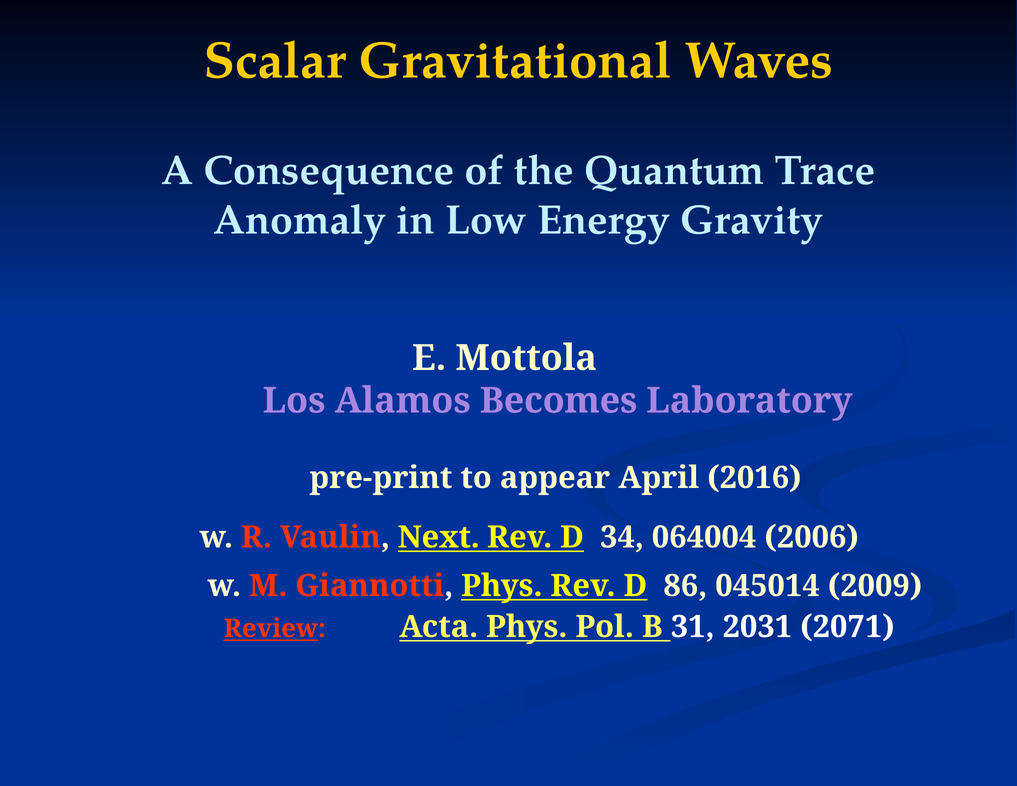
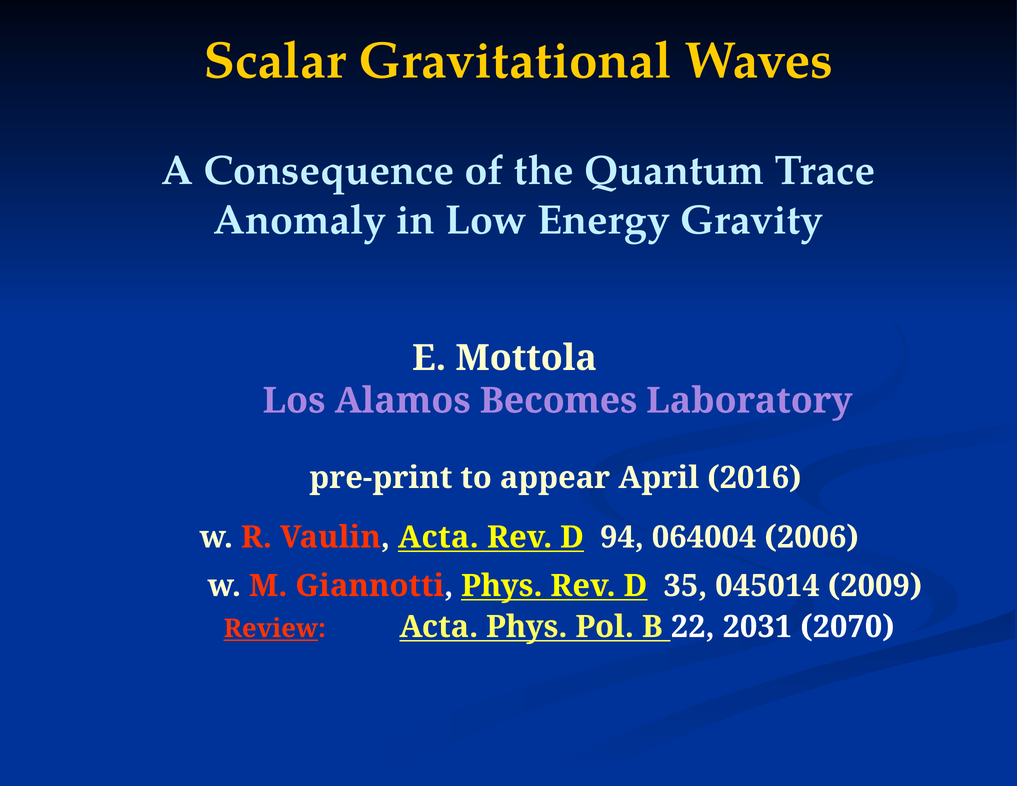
Vaulin Next: Next -> Acta (438, 537)
34: 34 -> 94 (622, 537)
86: 86 -> 35 (685, 586)
31: 31 -> 22 (693, 627)
2071: 2071 -> 2070 (847, 627)
